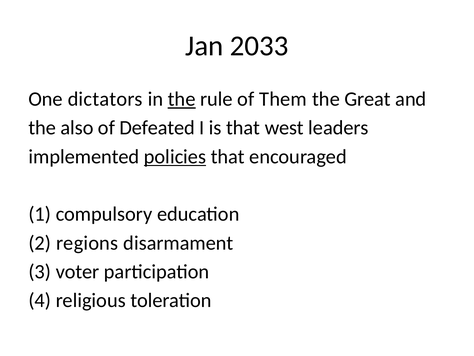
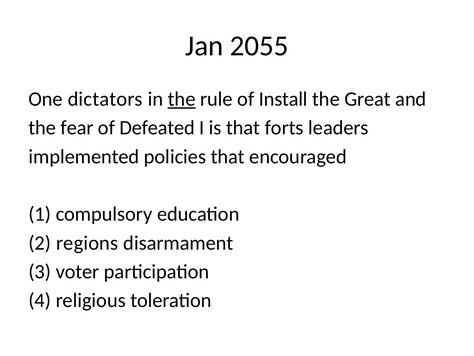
2033: 2033 -> 2055 (259, 46)
Them: Them -> Install (283, 99)
also: also -> fear (77, 128)
west: west -> forts (284, 128)
policies underline: present -> none (175, 156)
